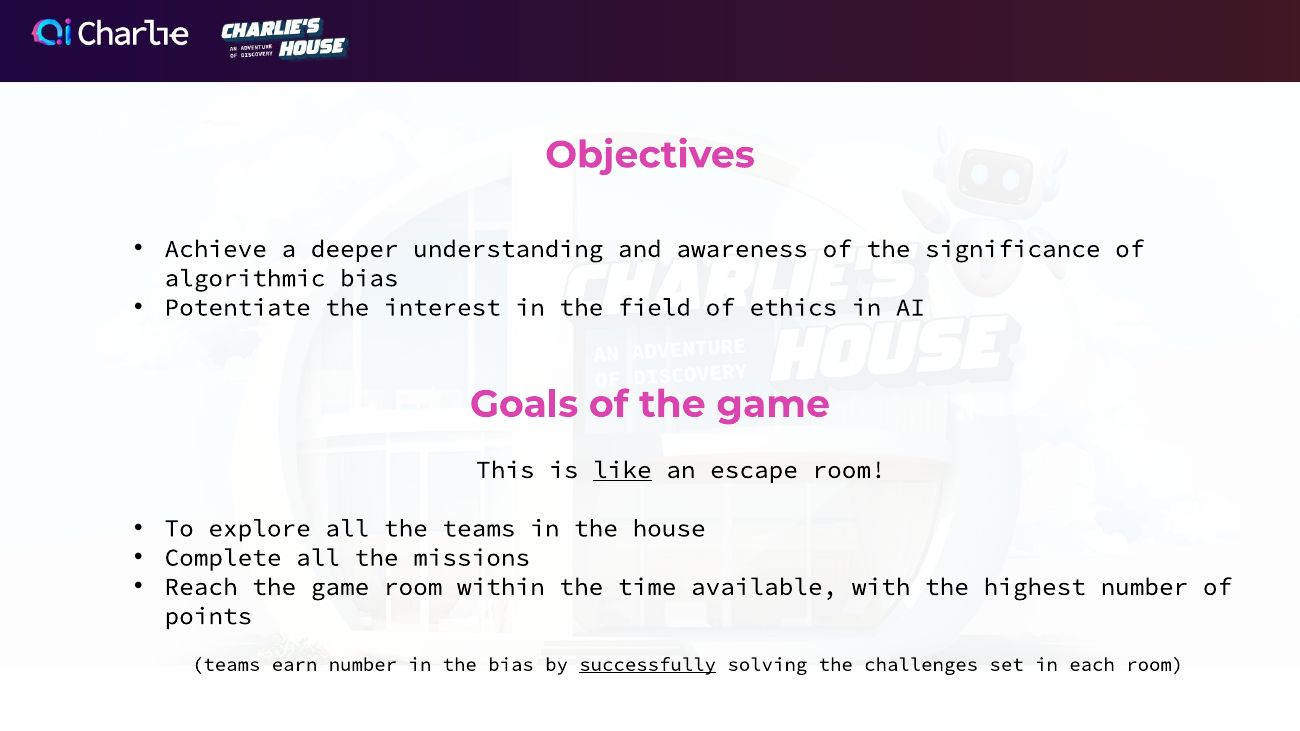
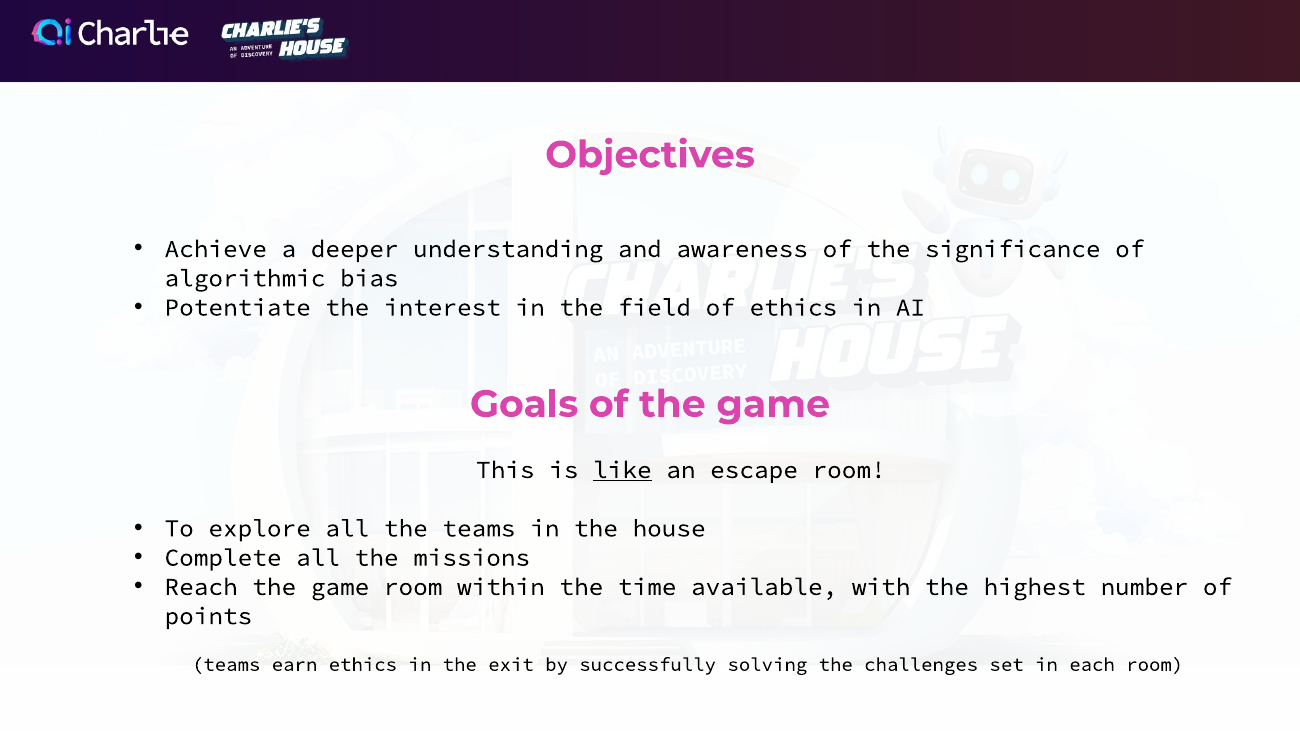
earn number: number -> ethics (363, 665)
the bias: bias -> exit (511, 665)
successfully underline: present -> none (648, 665)
